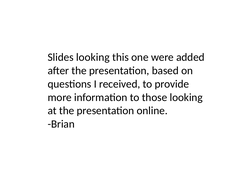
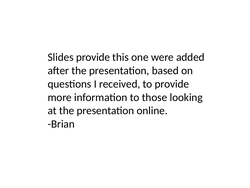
Slides looking: looking -> provide (93, 57)
